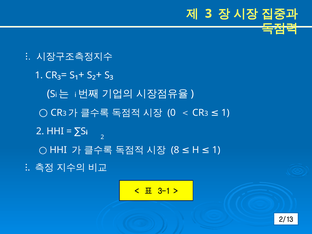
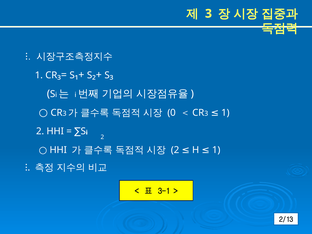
8: 8 -> 2 (175, 150)
